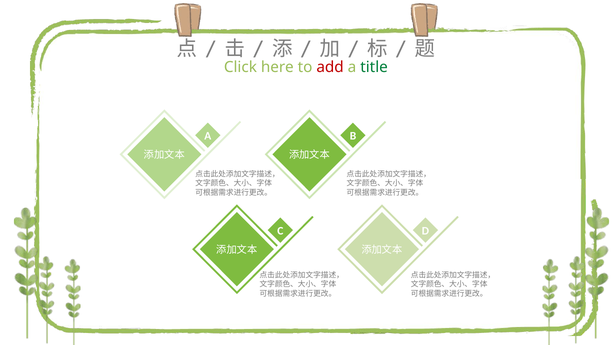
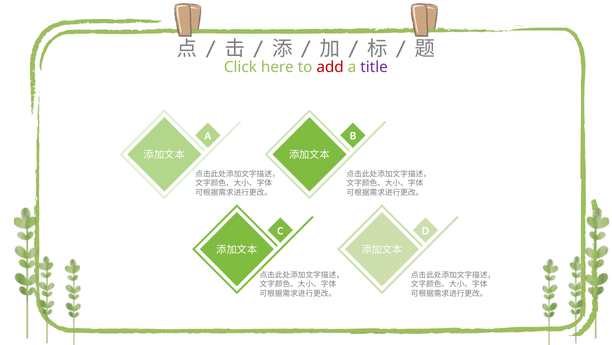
title colour: green -> purple (374, 67)
